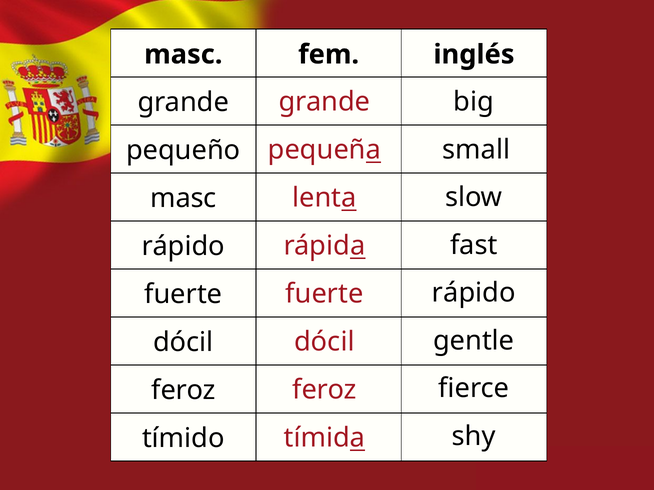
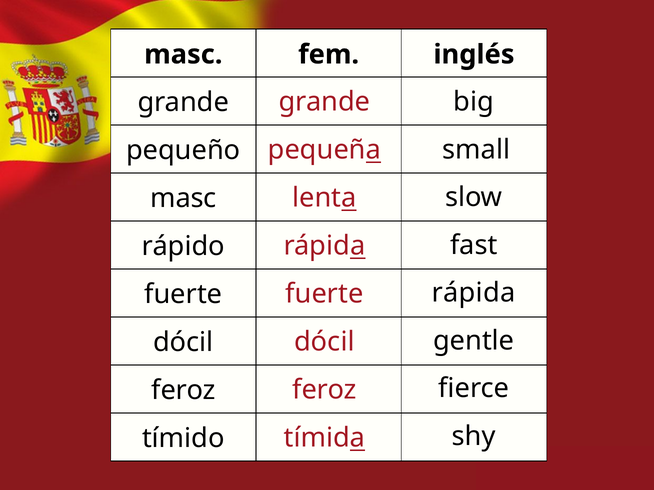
rápido: rápido -> rápida (474, 293)
